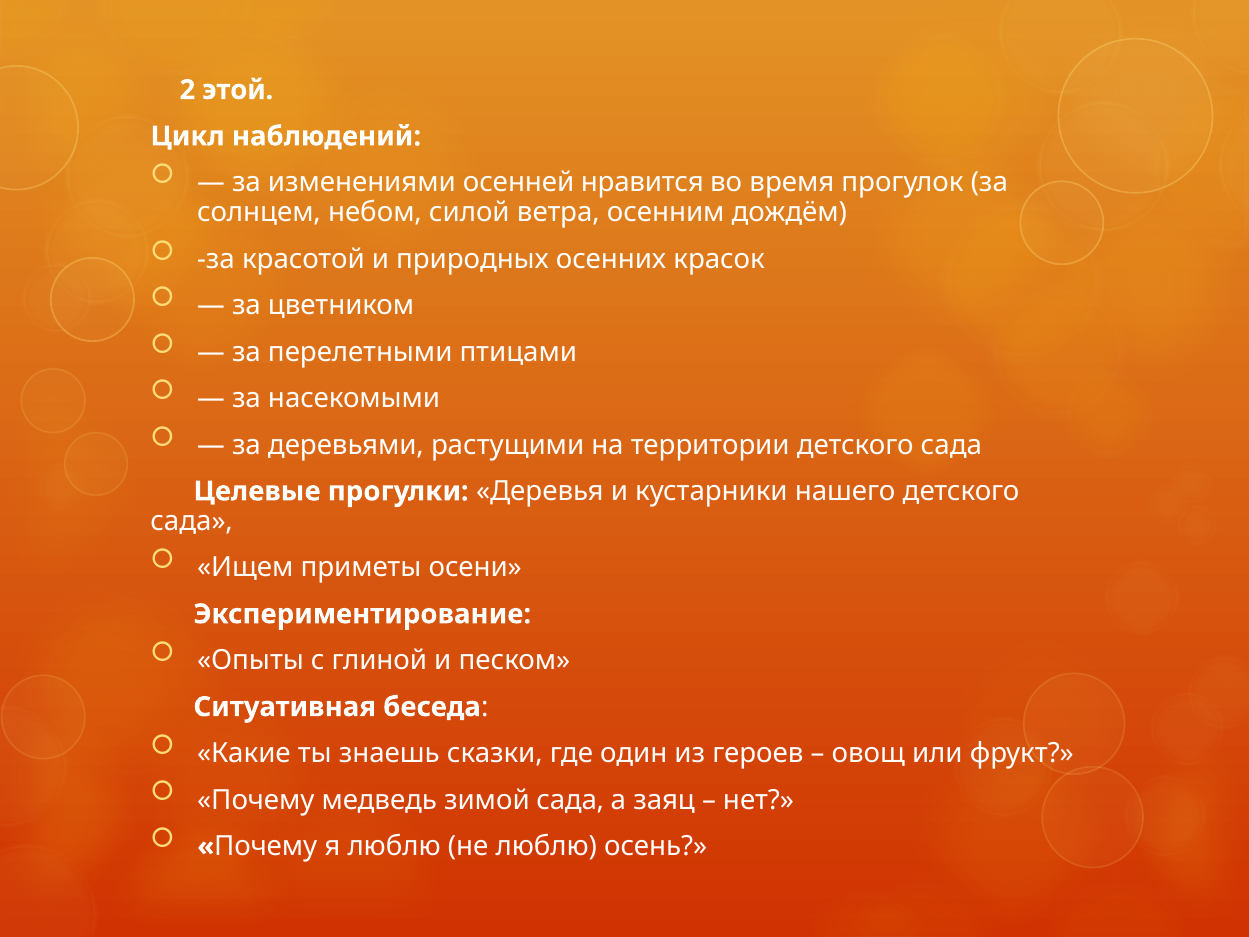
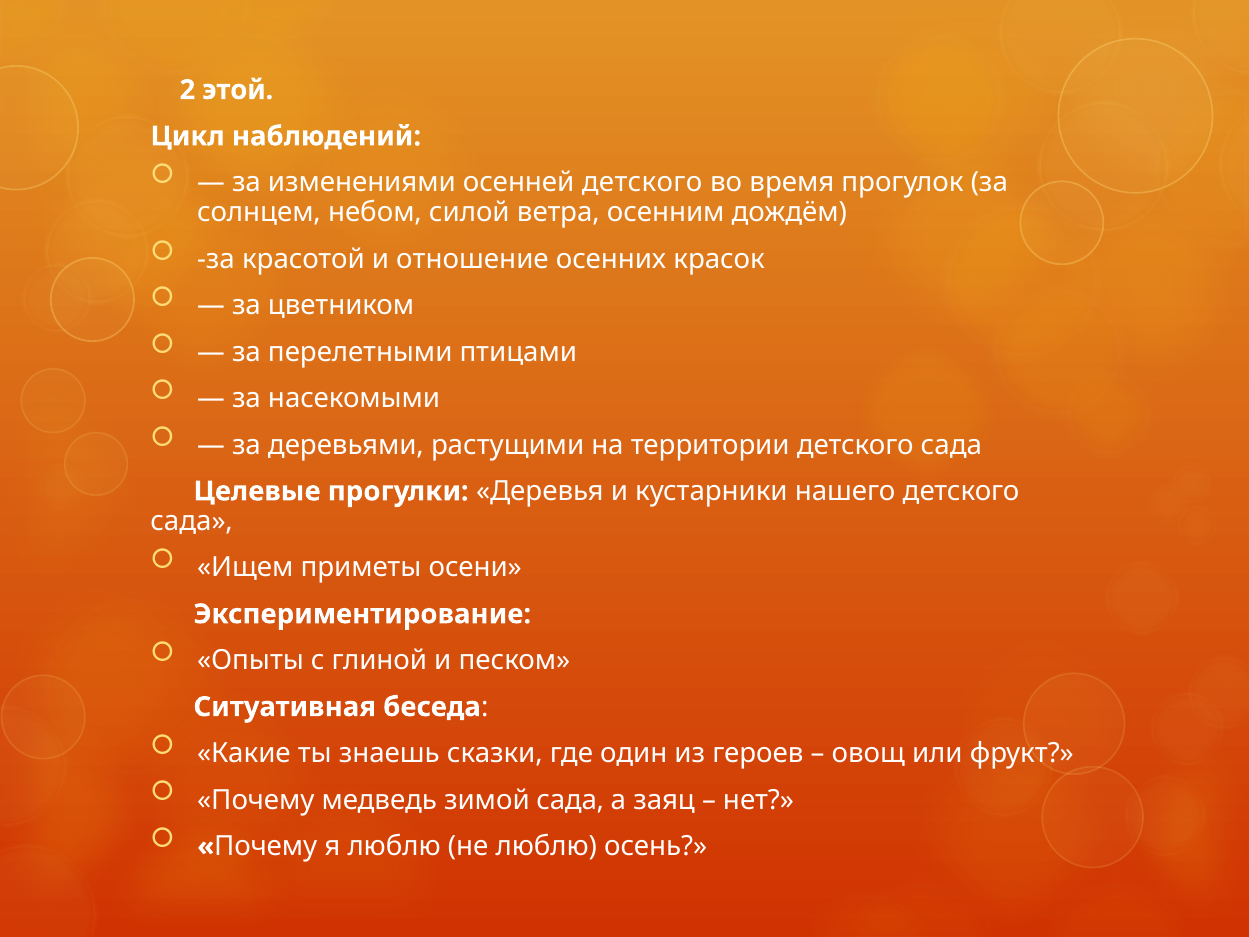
осенней нравится: нравится -> детского (642, 183)
природных: природных -> отношение (472, 259)
